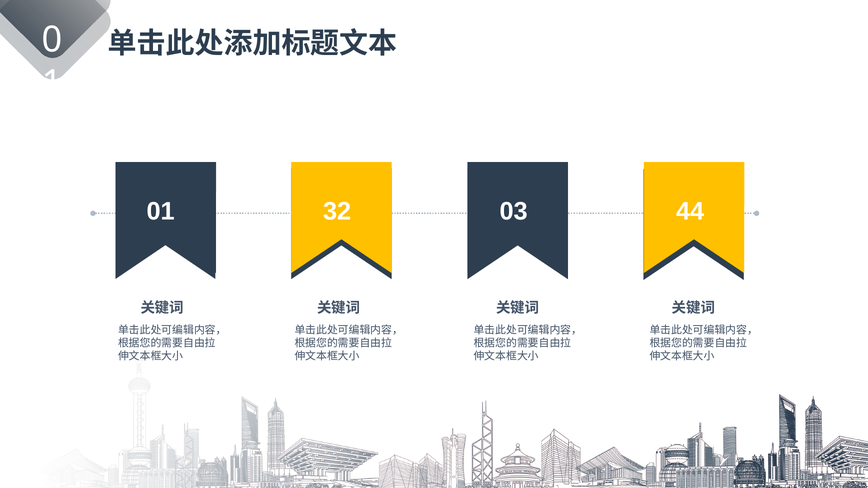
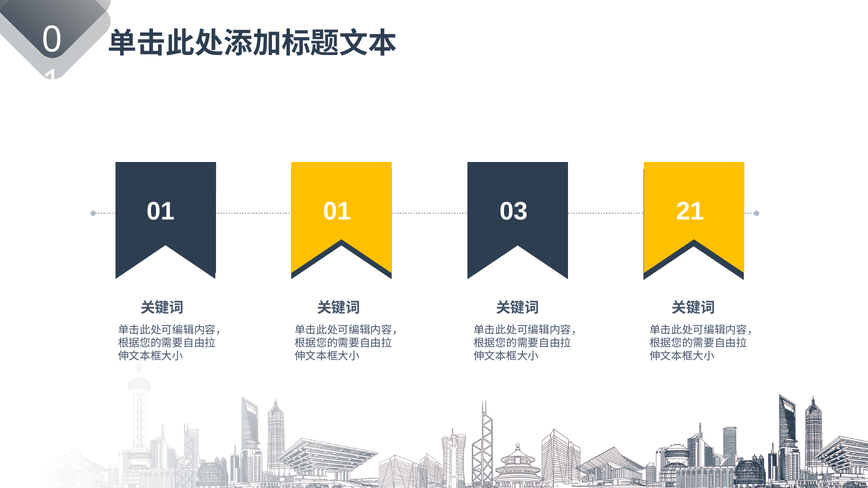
01 32: 32 -> 01 (337, 211)
44: 44 -> 21 (690, 211)
